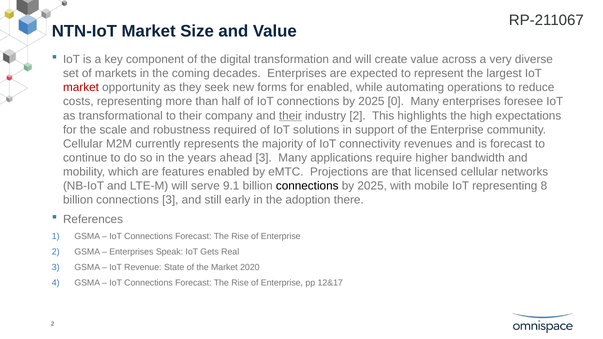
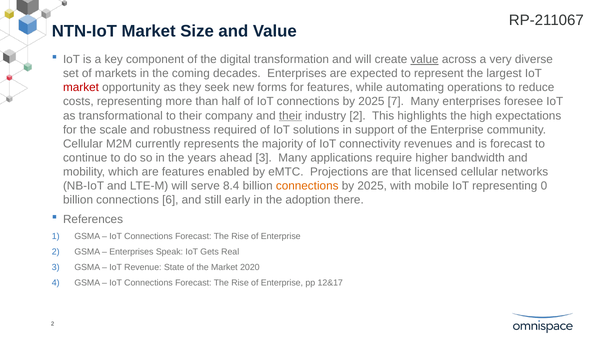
value underline: none -> present (425, 59)
for enabled: enabled -> features (330, 88)
0: 0 -> 7 (396, 102)
9.1: 9.1 -> 8.4 (231, 186)
connections colour: black -> orange (307, 186)
8: 8 -> 0 (544, 186)
connections 3: 3 -> 6 (170, 200)
